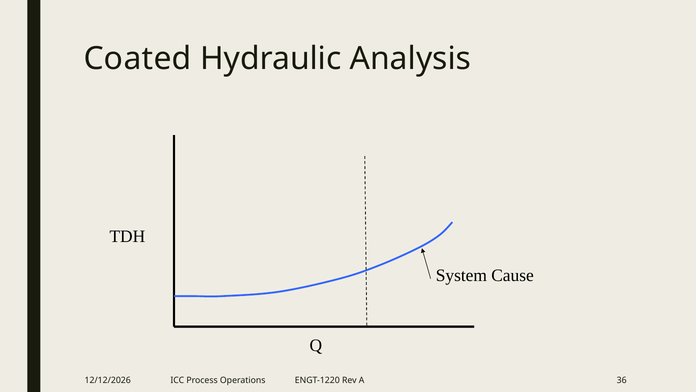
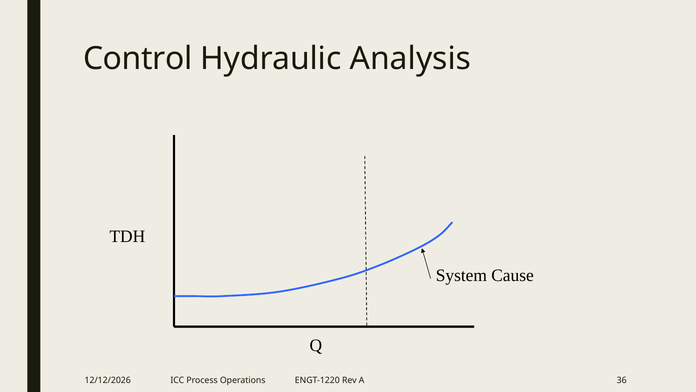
Coated: Coated -> Control (138, 58)
